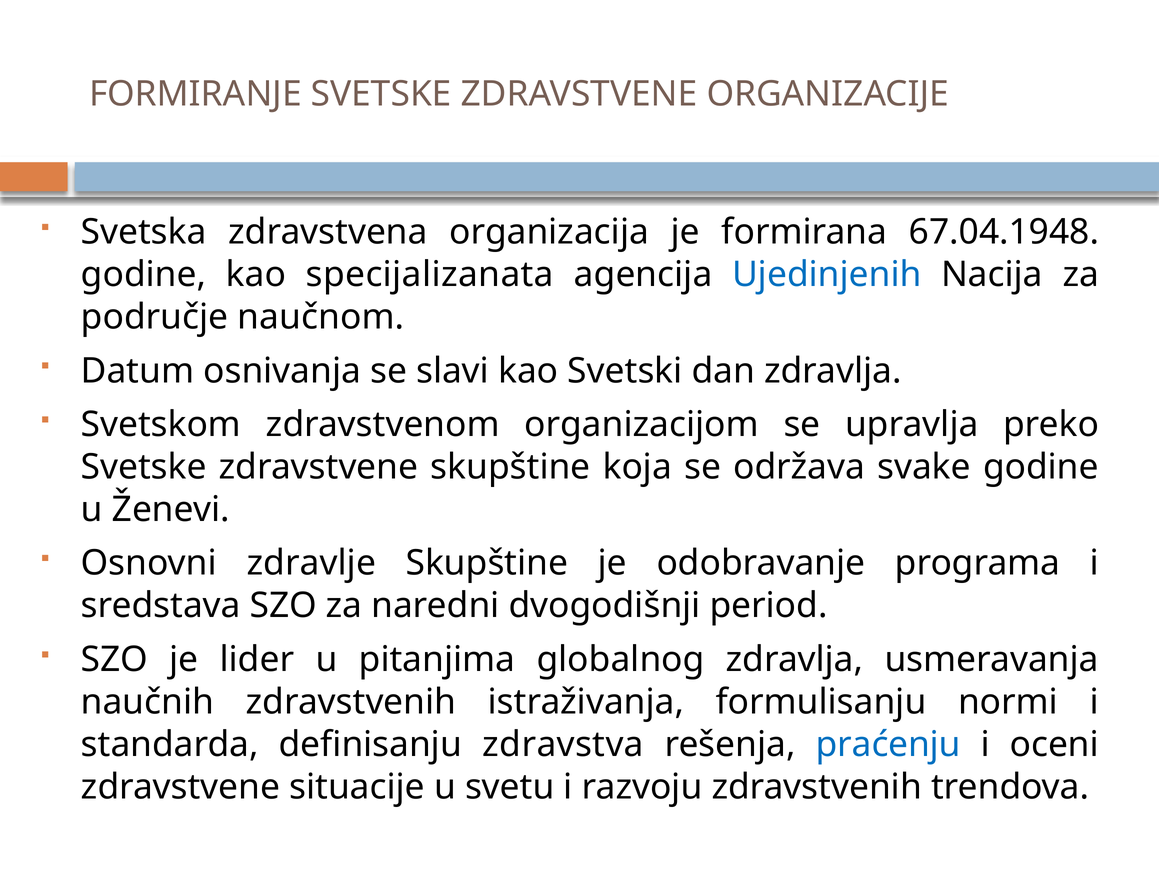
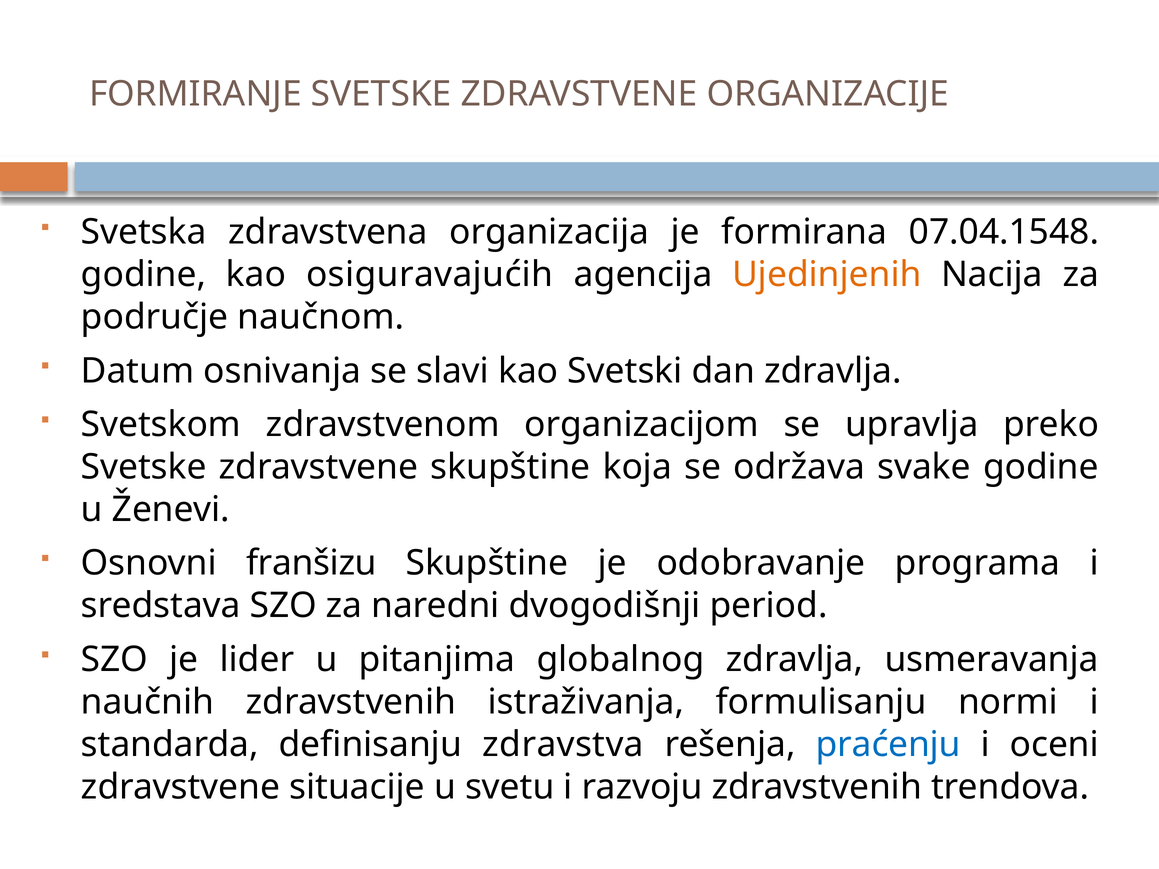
67.04.1948: 67.04.1948 -> 07.04.1548 (1004, 232)
specijalizanata: specijalizanata -> osiguravajućih (430, 275)
Ujedinjenih colour: blue -> orange (827, 275)
zdravlje: zdravlje -> franšizu (311, 563)
